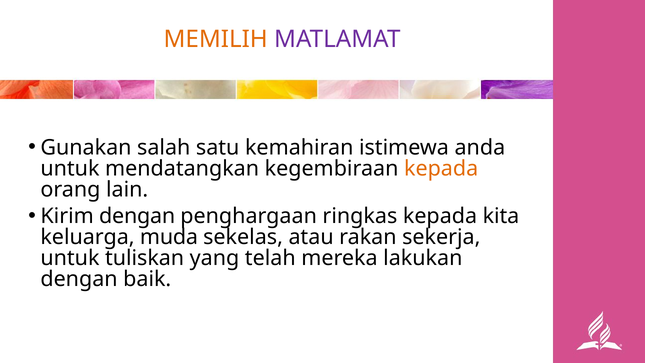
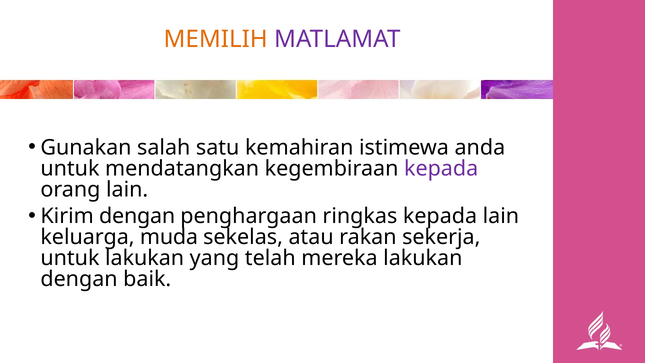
kepada colour: orange -> purple (441, 168)
kepada kita: kita -> lain (501, 216)
untuk tuliskan: tuliskan -> lakukan (145, 258)
